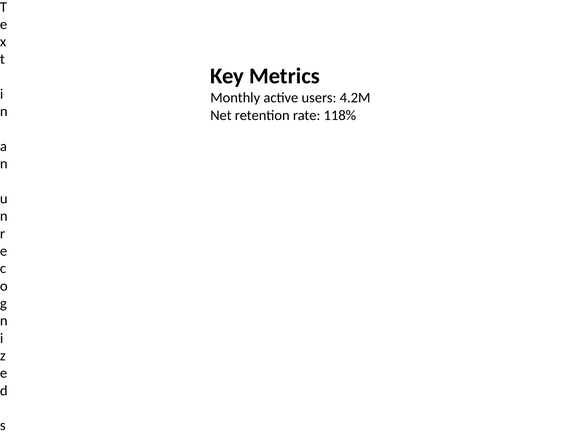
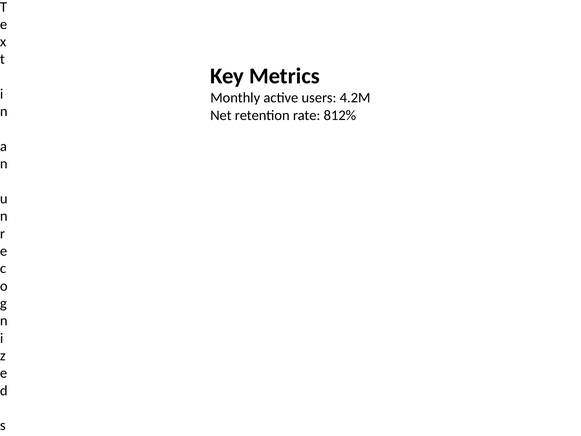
118%: 118% -> 812% (340, 115)
